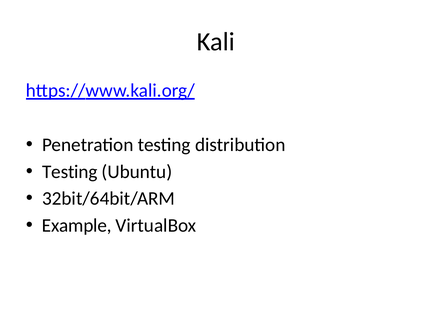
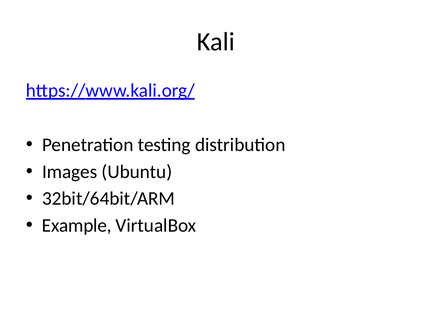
Testing: Testing -> Images (70, 172)
